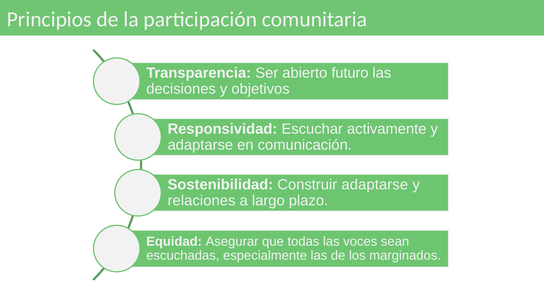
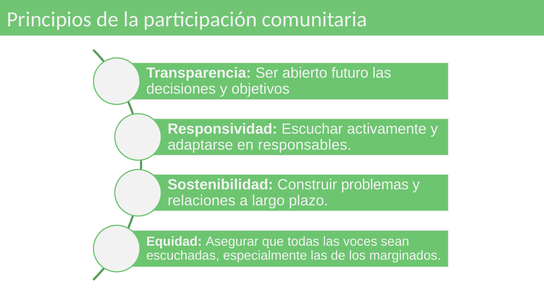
comunicación: comunicación -> responsables (305, 145)
Construir adaptarse: adaptarse -> problemas (375, 185)
